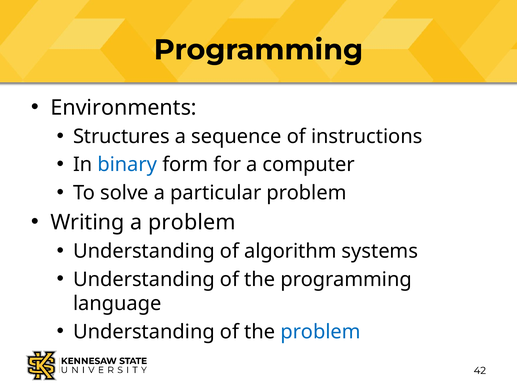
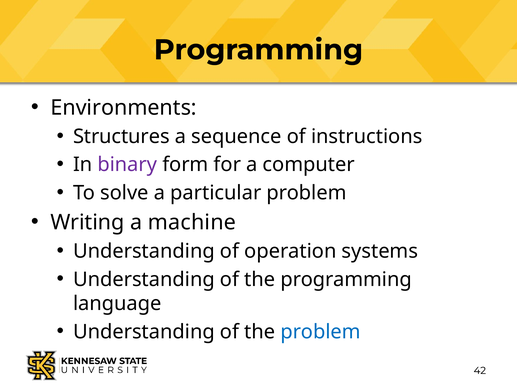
binary colour: blue -> purple (127, 165)
a problem: problem -> machine (192, 222)
algorithm: algorithm -> operation (290, 251)
